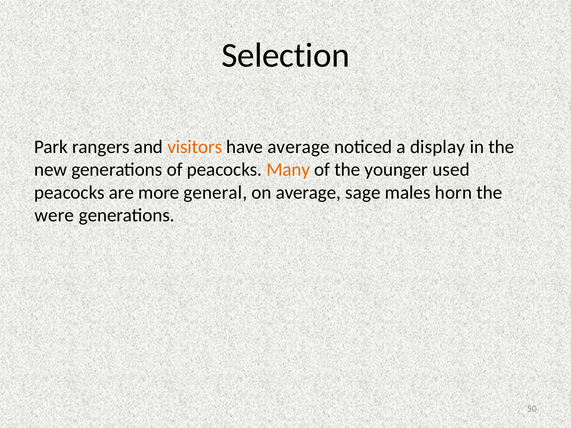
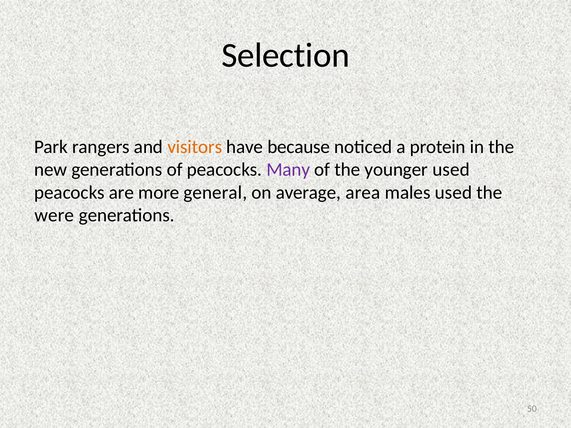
have average: average -> because (299, 147)
display: display -> protein (438, 147)
Many colour: orange -> purple (288, 170)
sage: sage -> area (363, 193)
males horn: horn -> used (453, 193)
